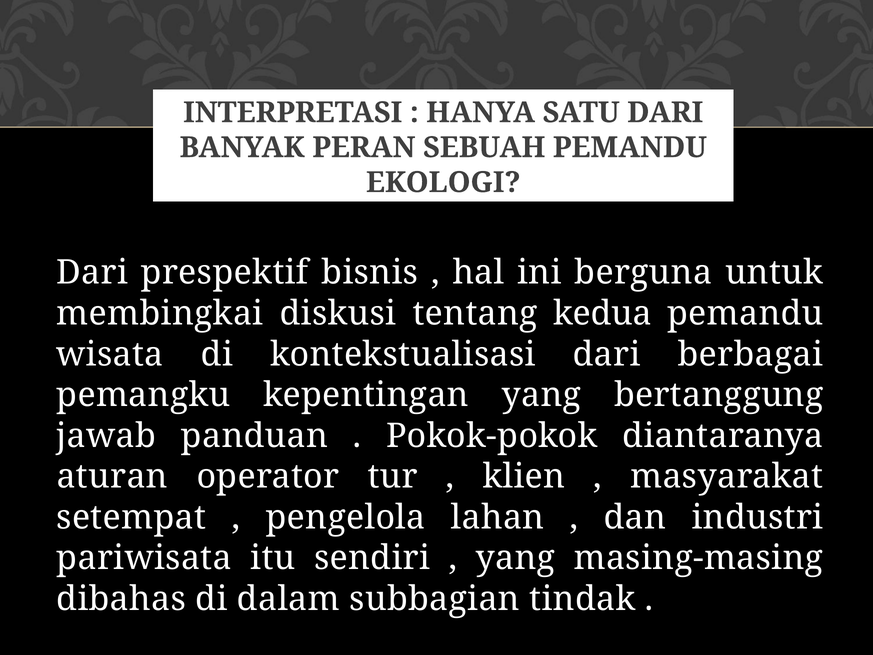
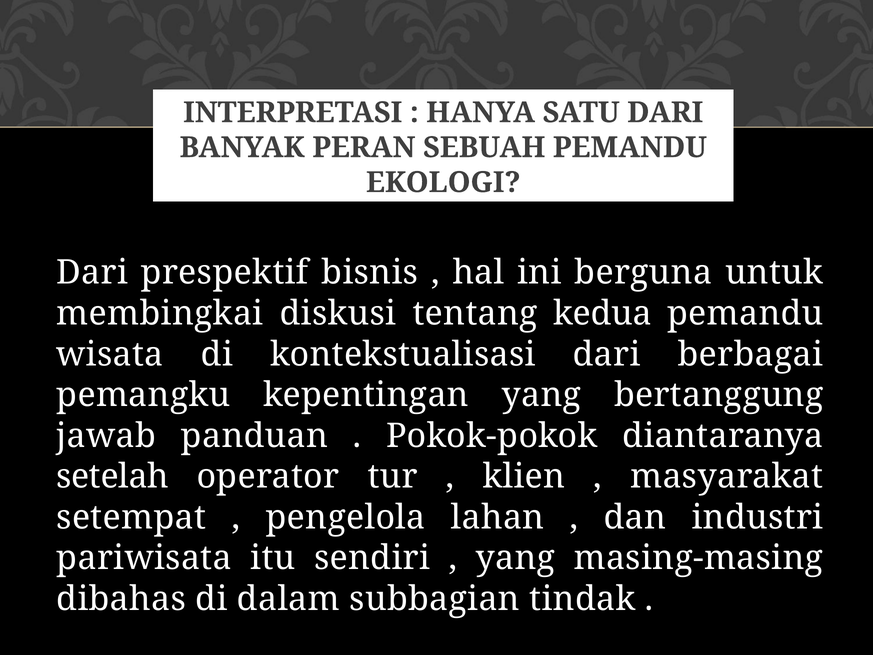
aturan: aturan -> setelah (113, 476)
